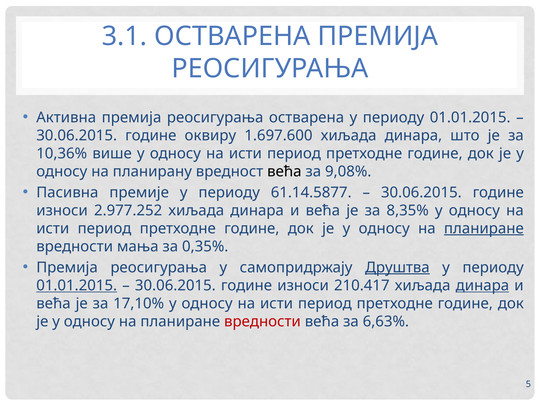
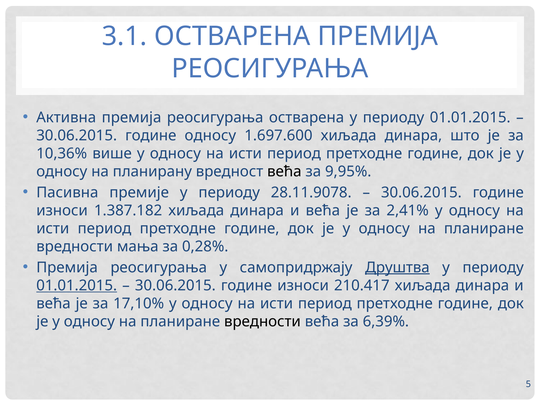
године оквиру: оквиру -> односу (210, 135)
9,08%: 9,08% -> 9,95% (348, 171)
61.14.5877: 61.14.5877 -> 28.11.9078 (311, 192)
2.977.252: 2.977.252 -> 1.387.182 (128, 210)
8,35%: 8,35% -> 2,41% (408, 210)
планиране underline: present -> none (484, 228)
0,35%: 0,35% -> 0,28% (205, 246)
динара underline: present -> none (482, 285)
вредности colour: red -> black (262, 322)
6,63%: 6,63% -> 6,39% (386, 322)
